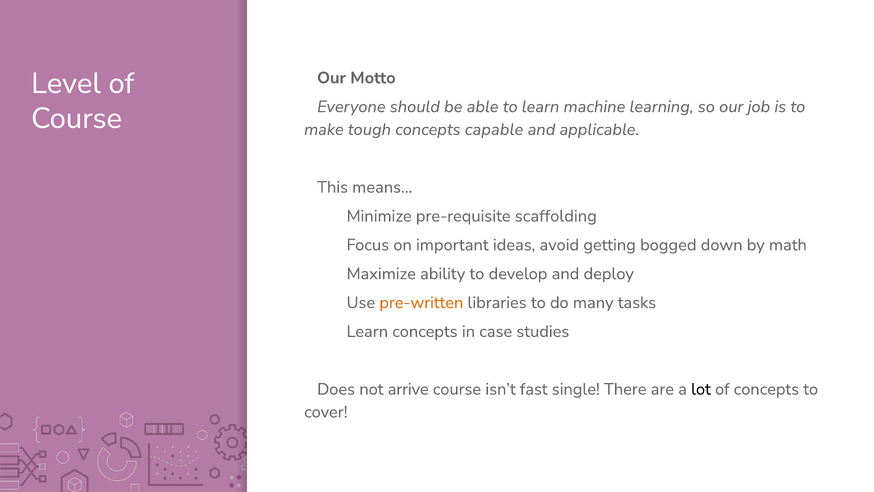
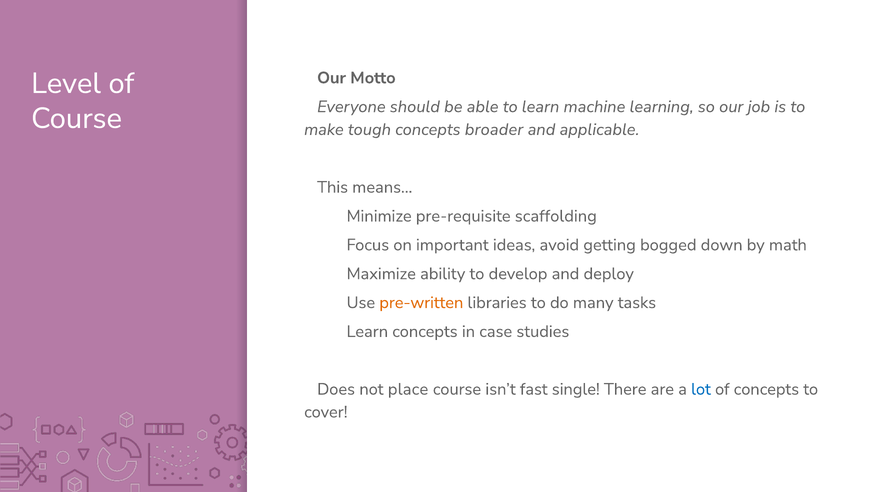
capable: capable -> broader (494, 129)
arrive: arrive -> place (408, 389)
lot colour: black -> blue (701, 389)
